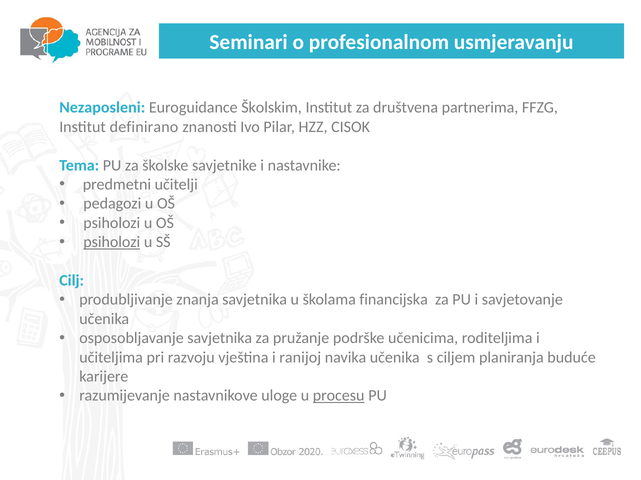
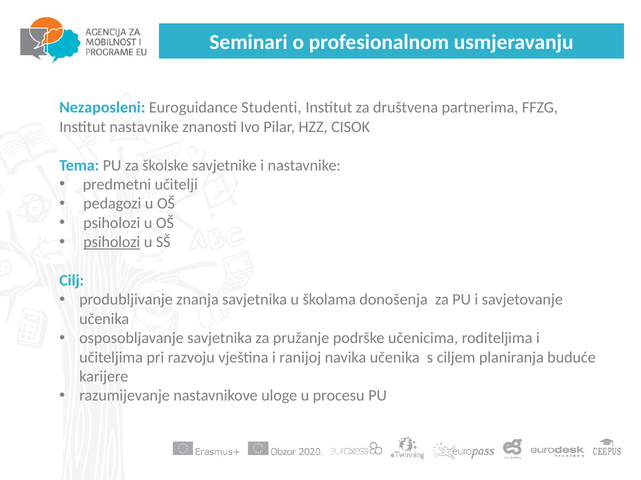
Školskim: Školskim -> Studenti (271, 108)
Institut definirano: definirano -> nastavnike (144, 127)
financijska: financijska -> donošenja (394, 300)
procesu underline: present -> none (339, 396)
